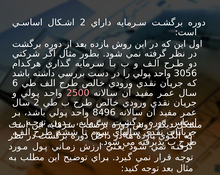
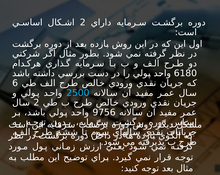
3056: 3056 -> 6180 (185, 73)
2500 colour: pink -> light blue (78, 93)
8496: 8496 -> 9756 (104, 112)
